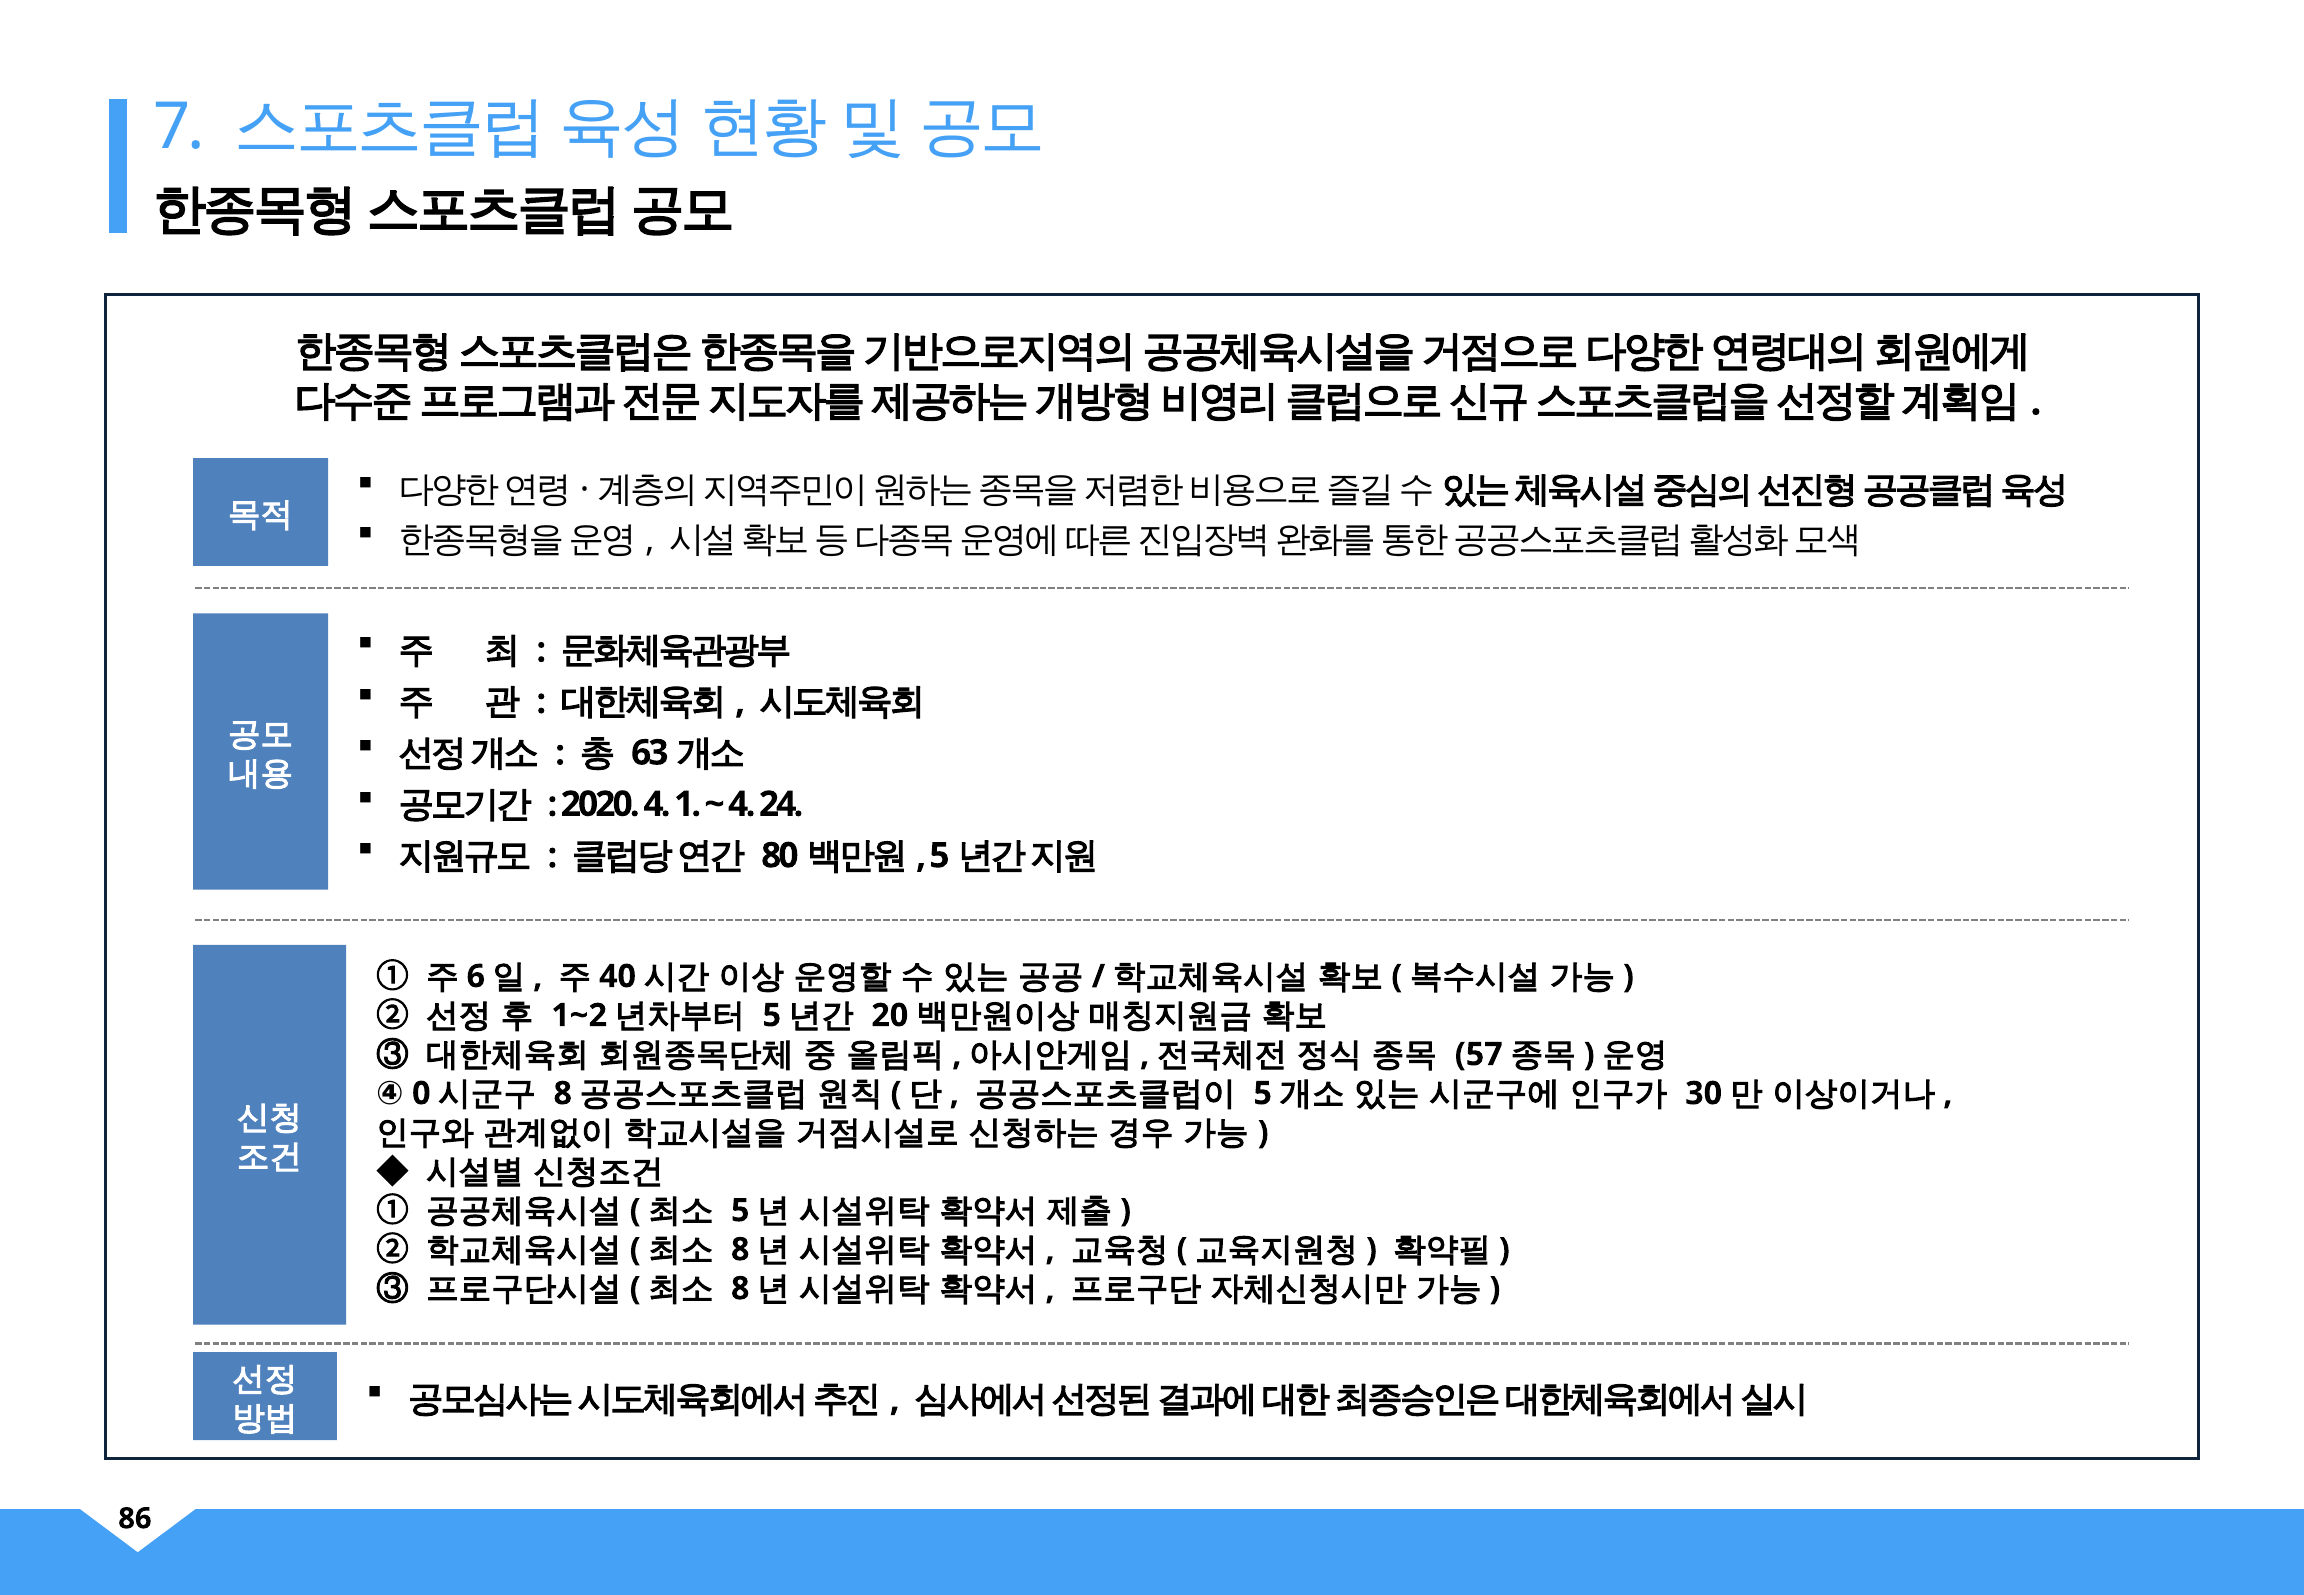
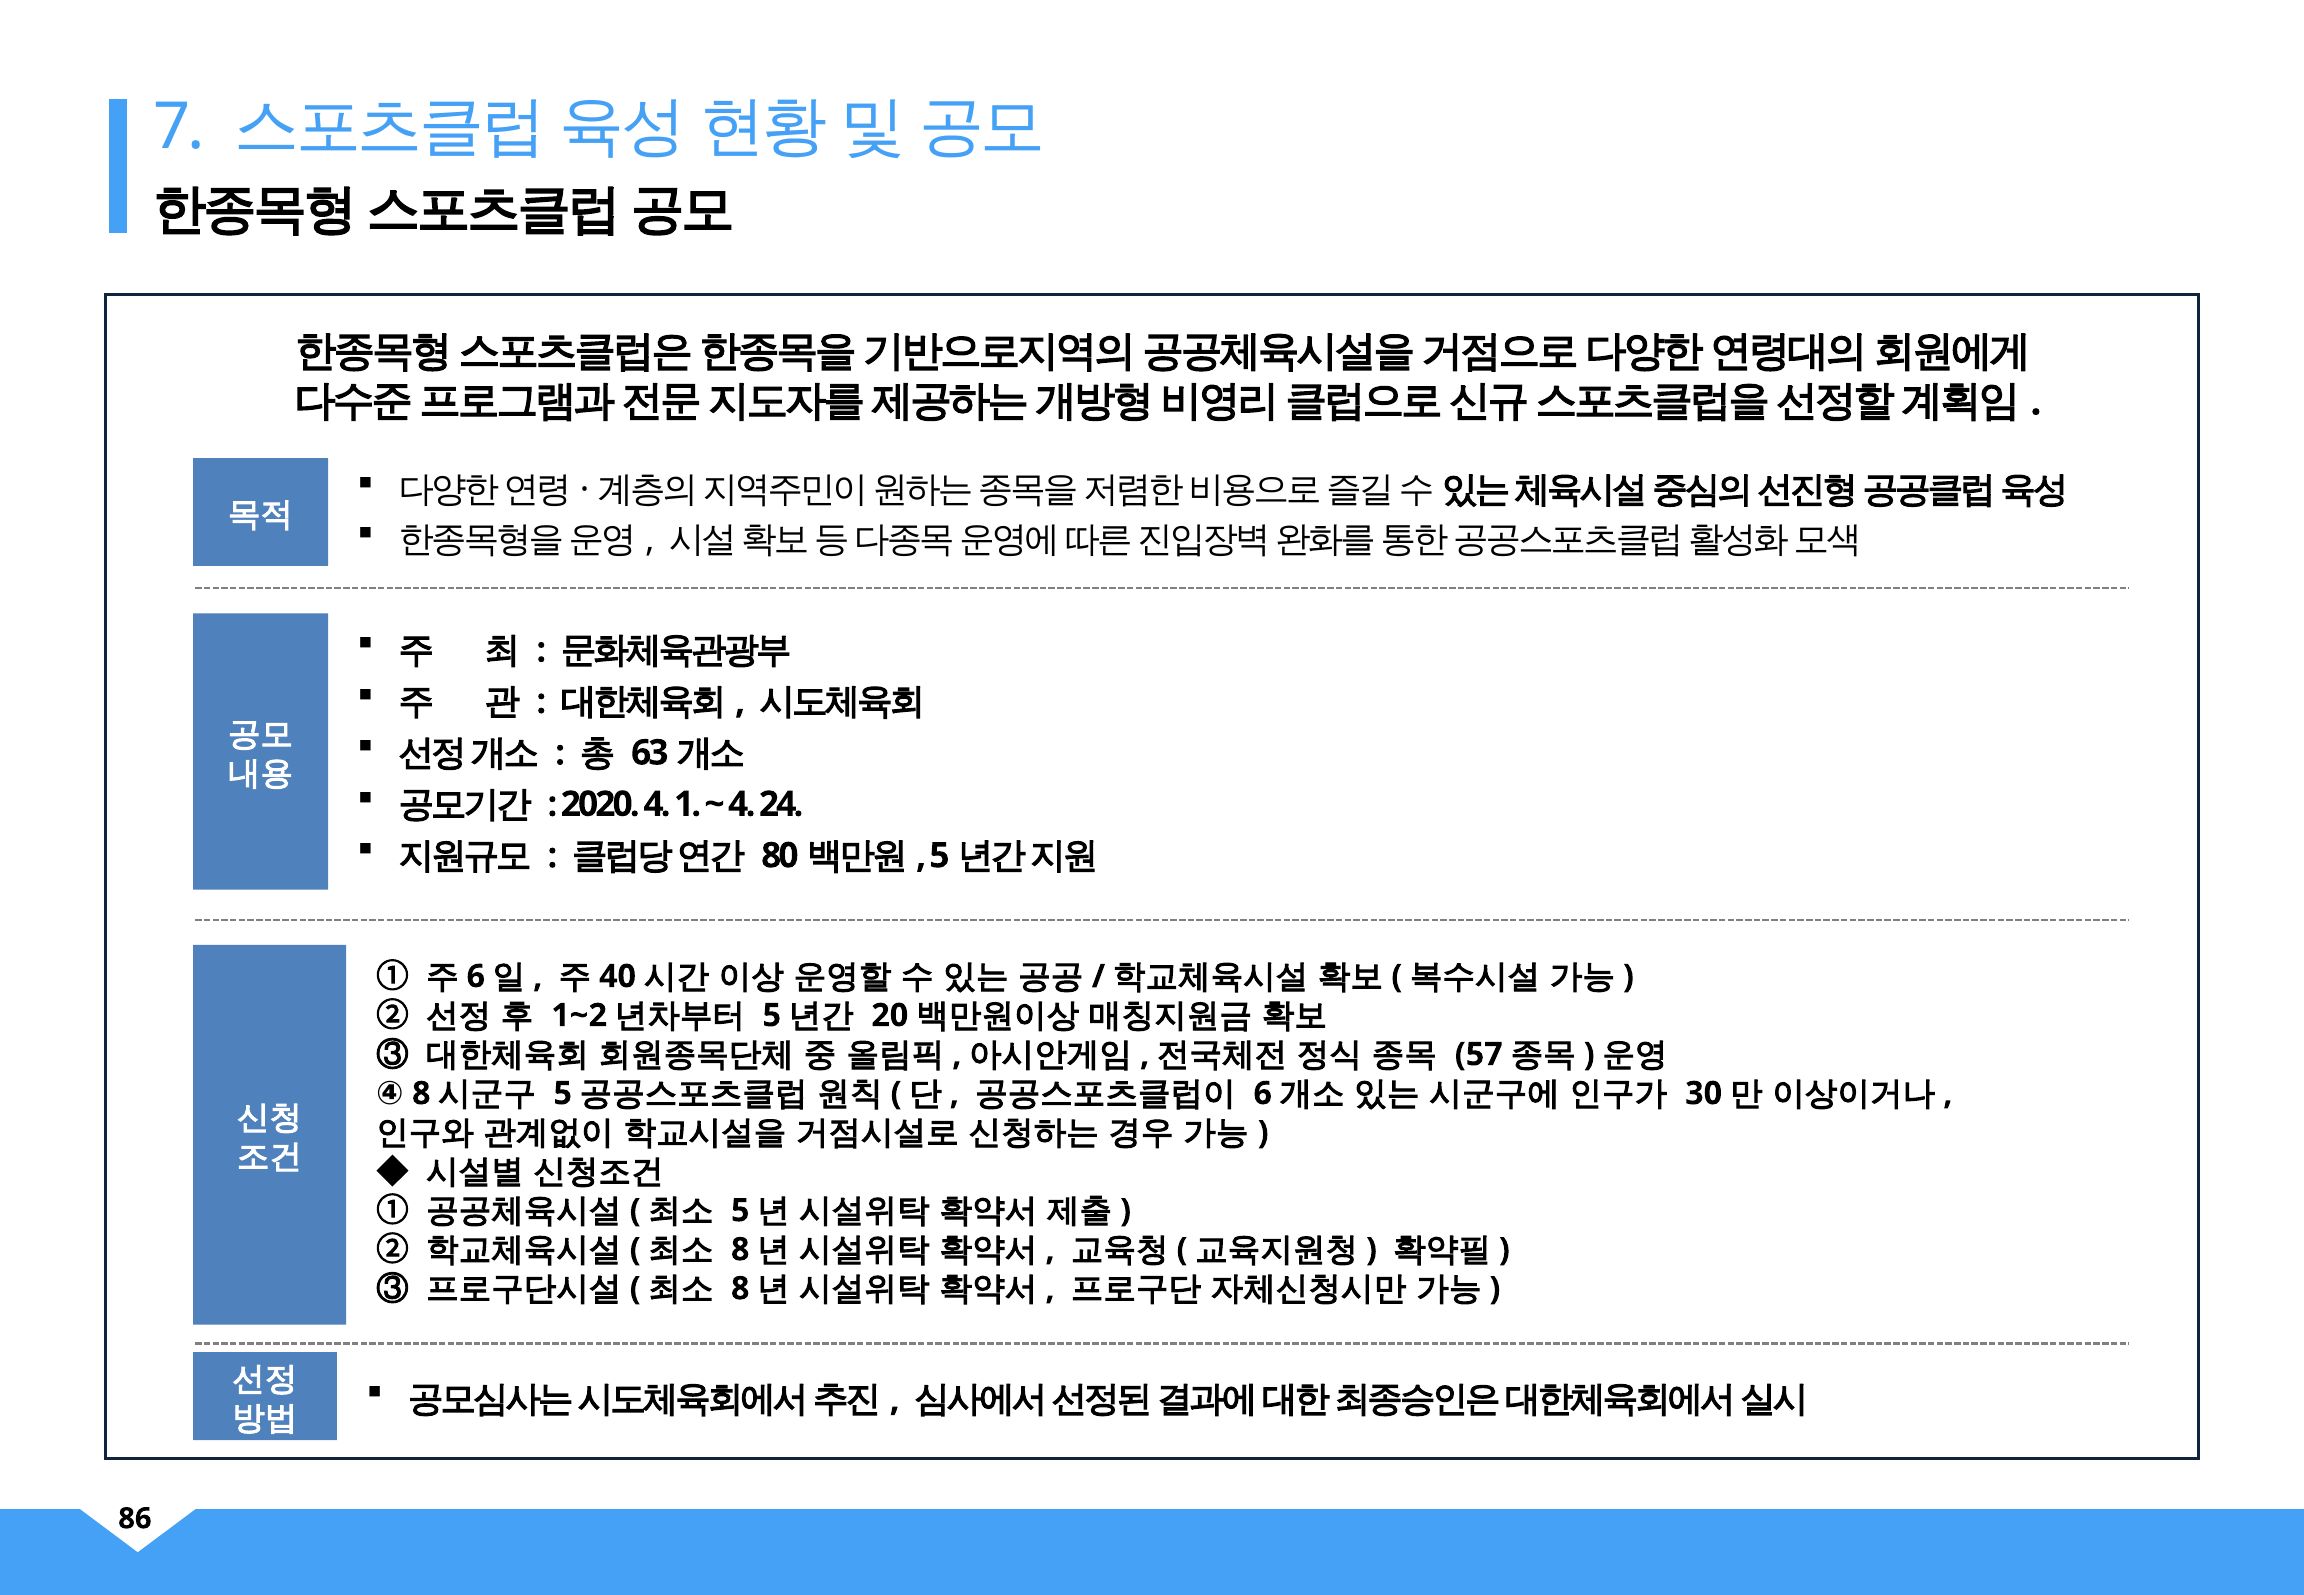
④ 0: 0 -> 8 (421, 1094)
8: 8 -> 5 (563, 1094)
5: 5 -> 6 (1263, 1094)
